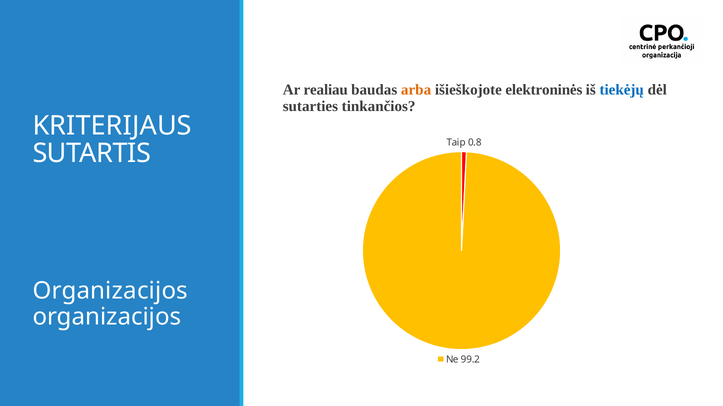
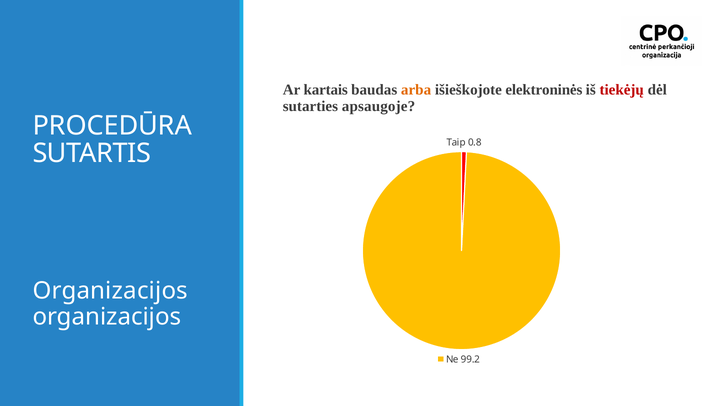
realiau: realiau -> kartais (326, 90)
tiekėjų colour: blue -> red (622, 90)
tinkančios: tinkančios -> apsaugoje (379, 106)
KRITERIJAUS: KRITERIJAUS -> PROCEDŪRA (112, 126)
